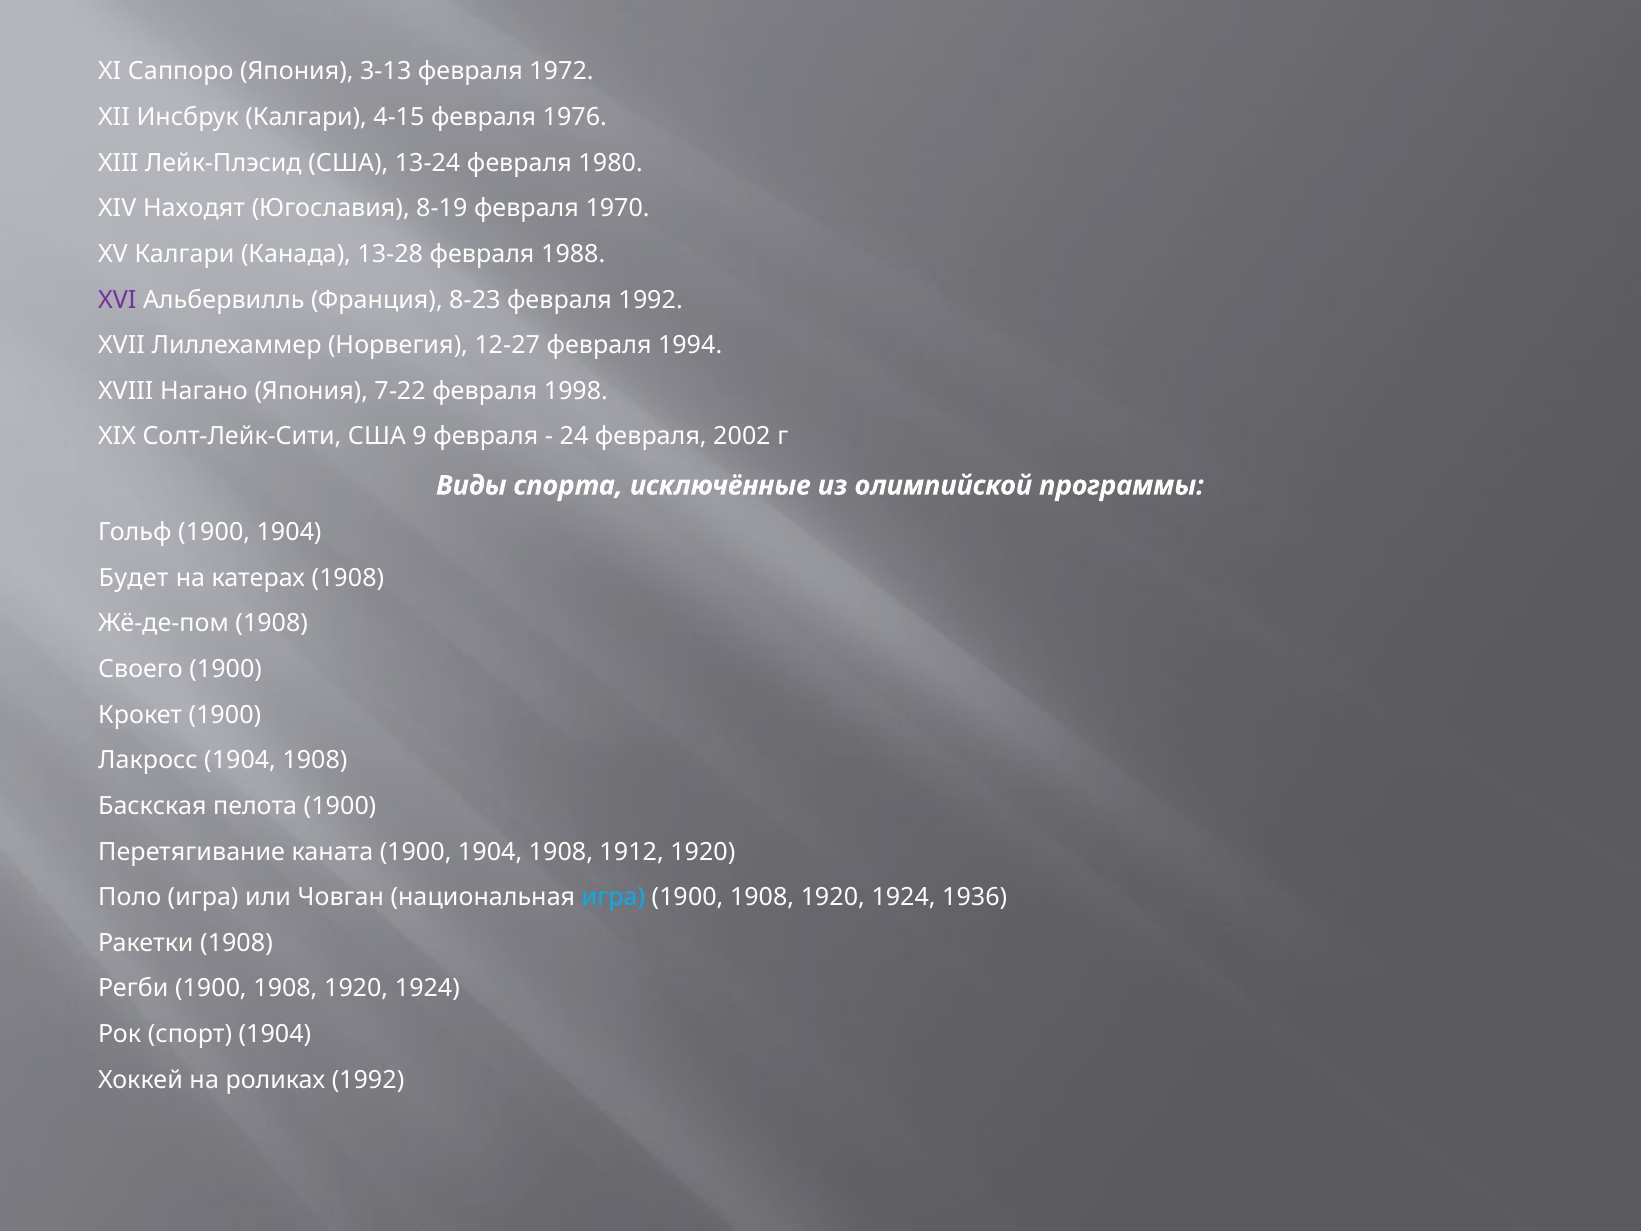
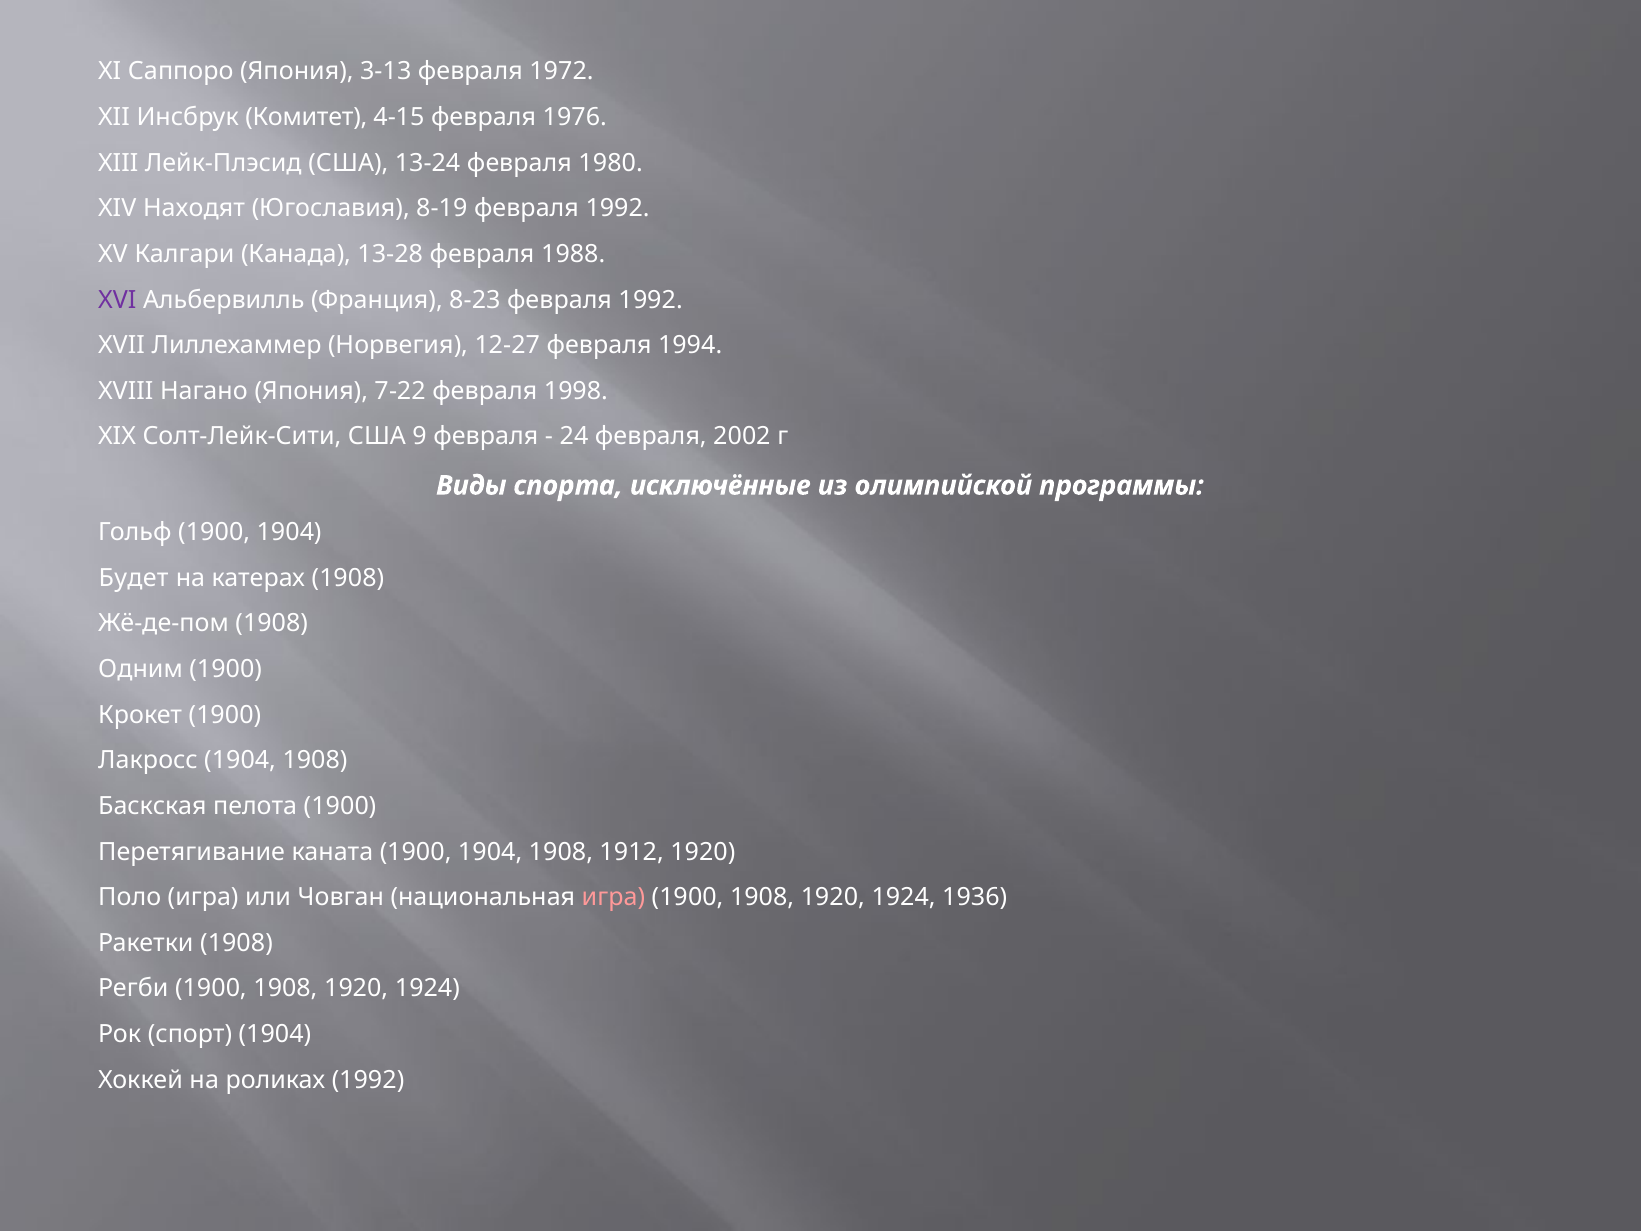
Инсбрук Калгари: Калгари -> Комитет (306, 117)
8-19 февраля 1970: 1970 -> 1992 (618, 208)
Своего: Своего -> Одним (141, 669)
игра colour: light blue -> pink (613, 897)
